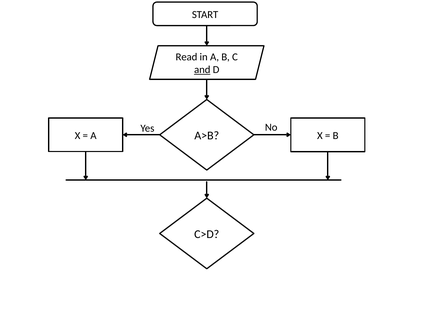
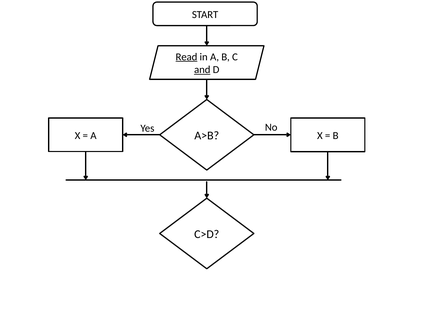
Read underline: none -> present (186, 57)
